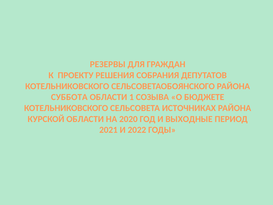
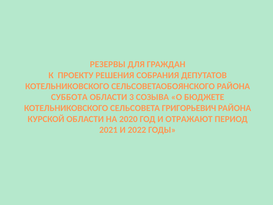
1: 1 -> 3 (132, 97)
ИСТОЧНИКАХ: ИСТОЧНИКАХ -> ГРИГОРЬЕВИЧ (189, 108)
ВЫХОДНЫЕ: ВЫХОДНЫЕ -> ОТРАЖАЮТ (189, 119)
